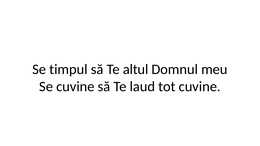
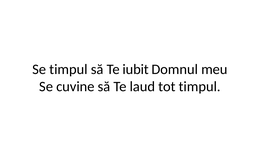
altul: altul -> iubit (136, 69)
tot cuvine: cuvine -> timpul (200, 87)
